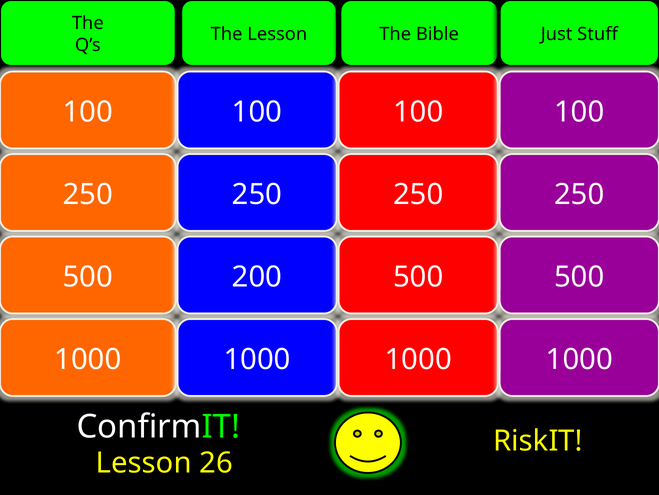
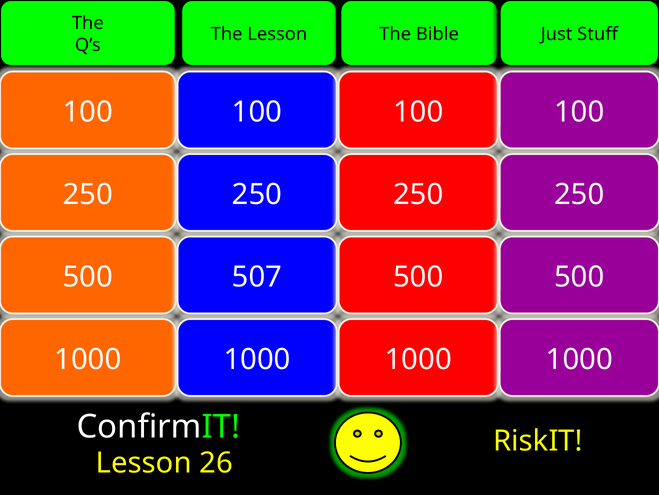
200: 200 -> 507 (257, 277)
